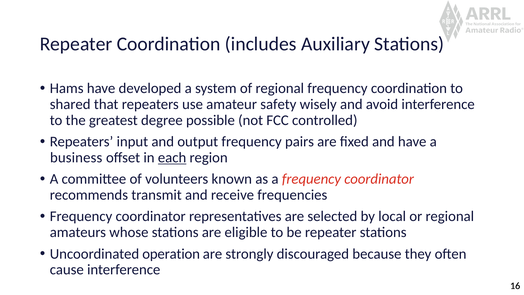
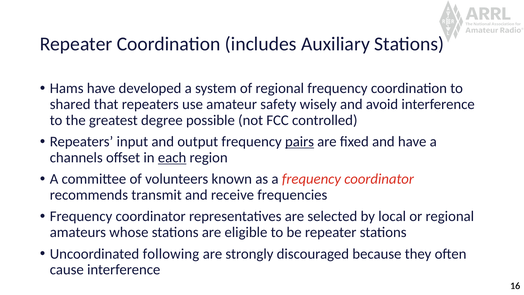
pairs underline: none -> present (300, 142)
business: business -> channels (76, 158)
operation: operation -> following (171, 254)
